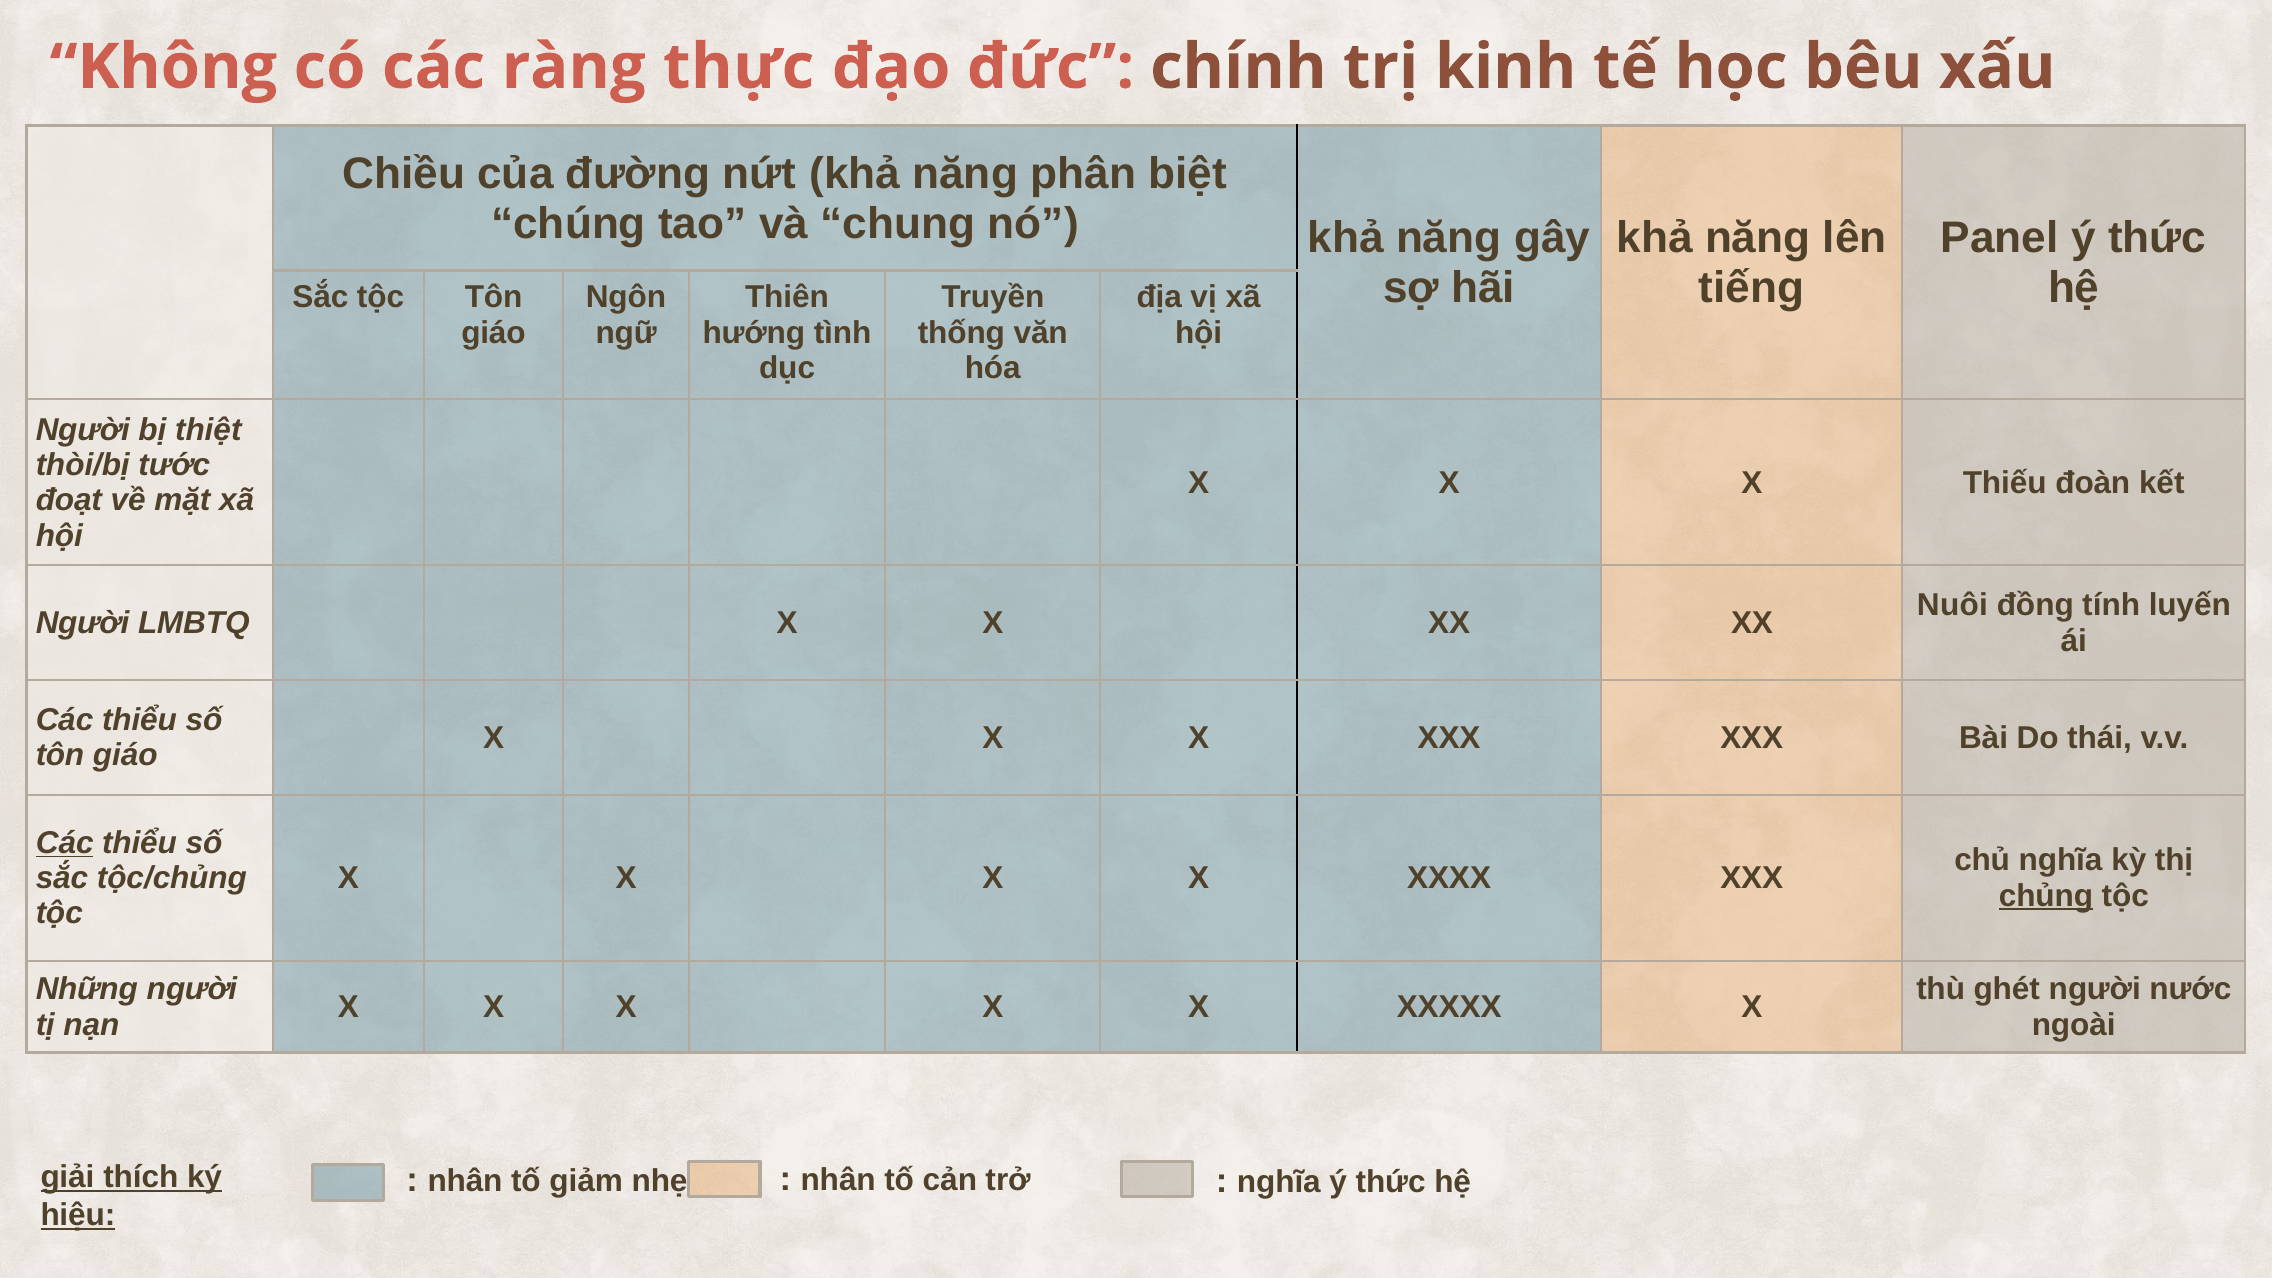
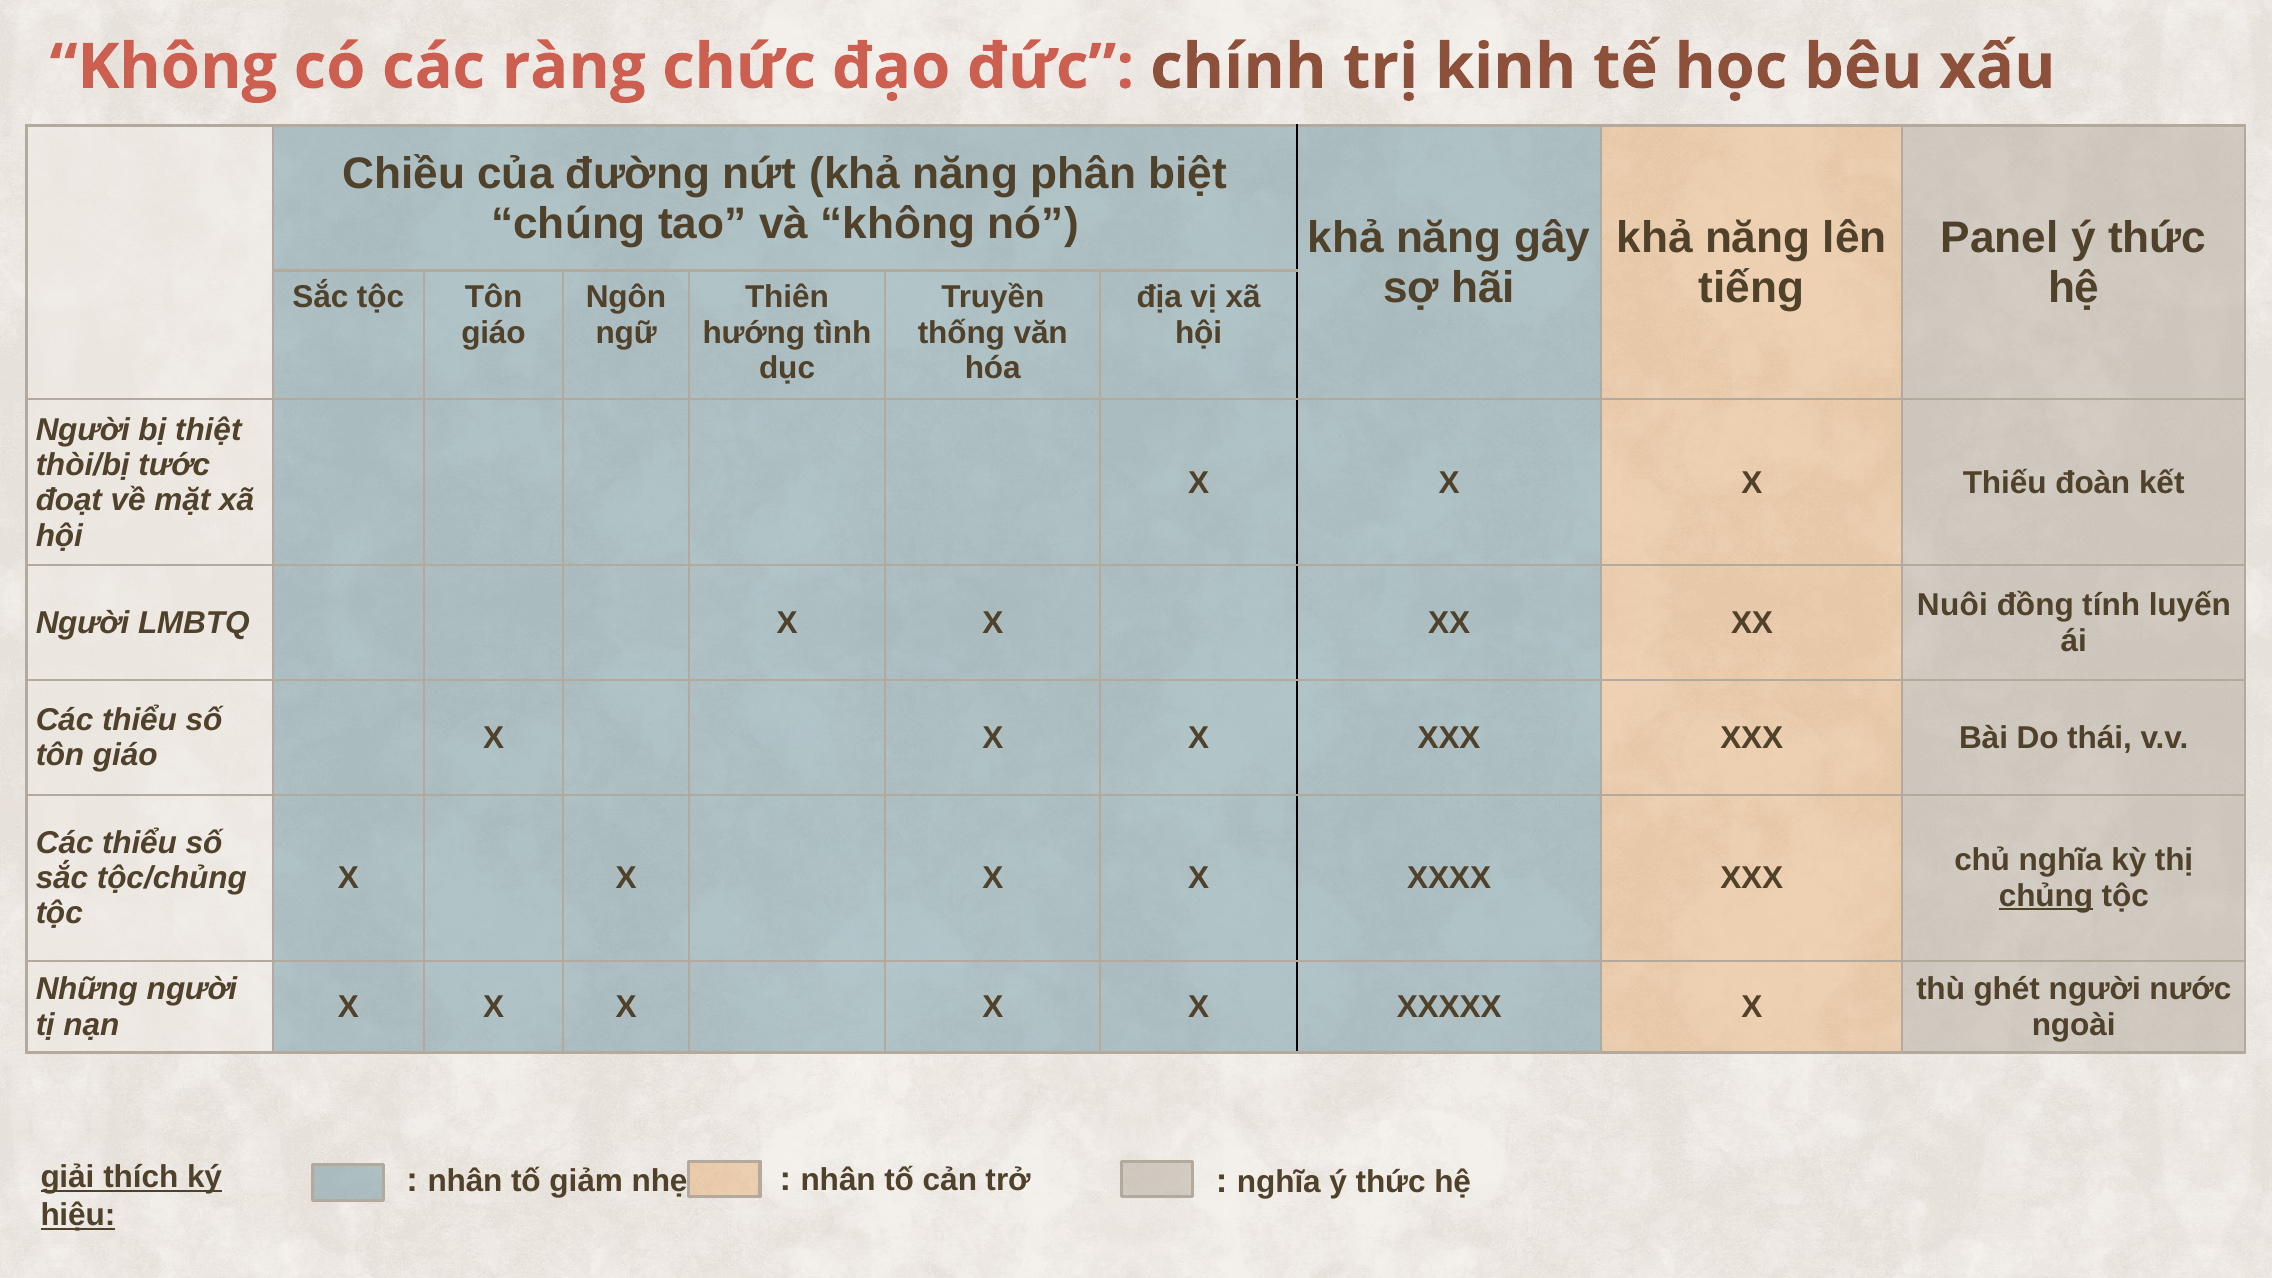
thực: thực -> chức (739, 67)
và chung: chung -> không (898, 223)
Các underline: present -> none (65, 843)
